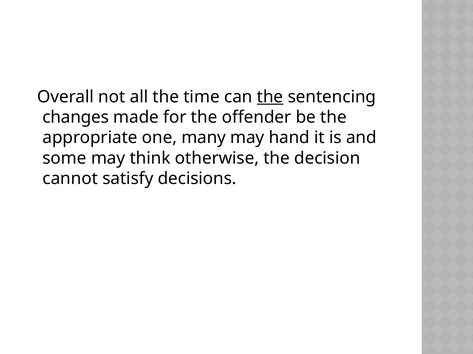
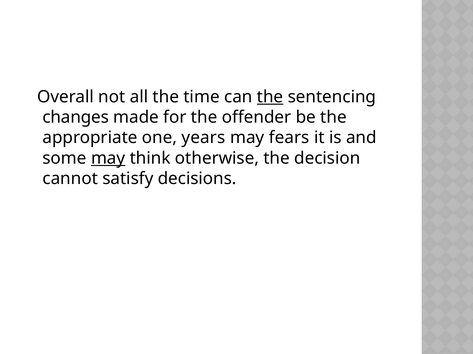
many: many -> years (203, 138)
hand: hand -> fears (289, 138)
may underline: none -> present (108, 158)
